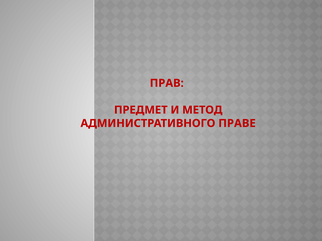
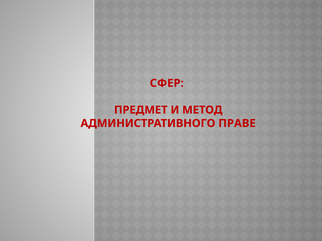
ПРАВ: ПРАВ -> СФЕР (167, 83)
